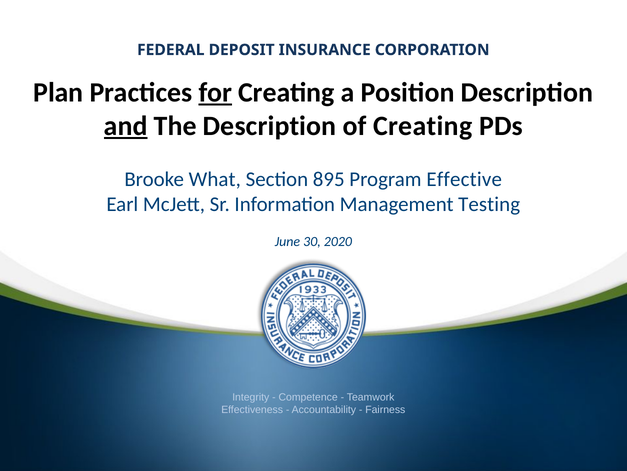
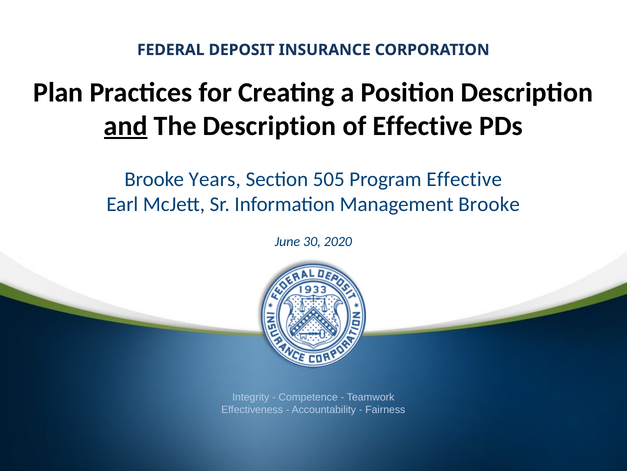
for underline: present -> none (215, 92)
of Creating: Creating -> Effective (423, 126)
What: What -> Years (215, 179)
895: 895 -> 505 (329, 179)
Management Testing: Testing -> Brooke (489, 204)
